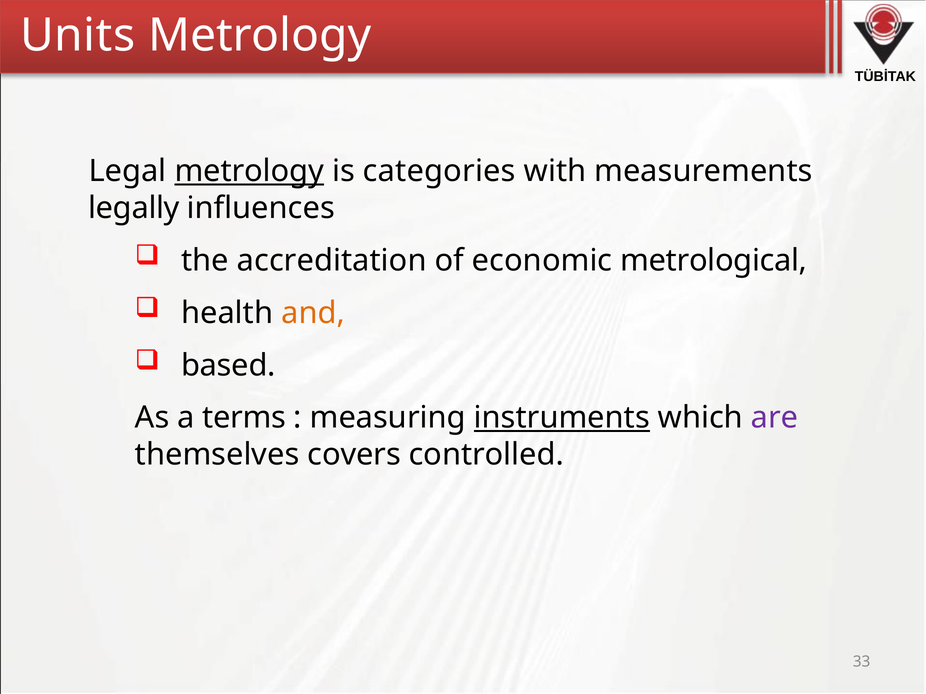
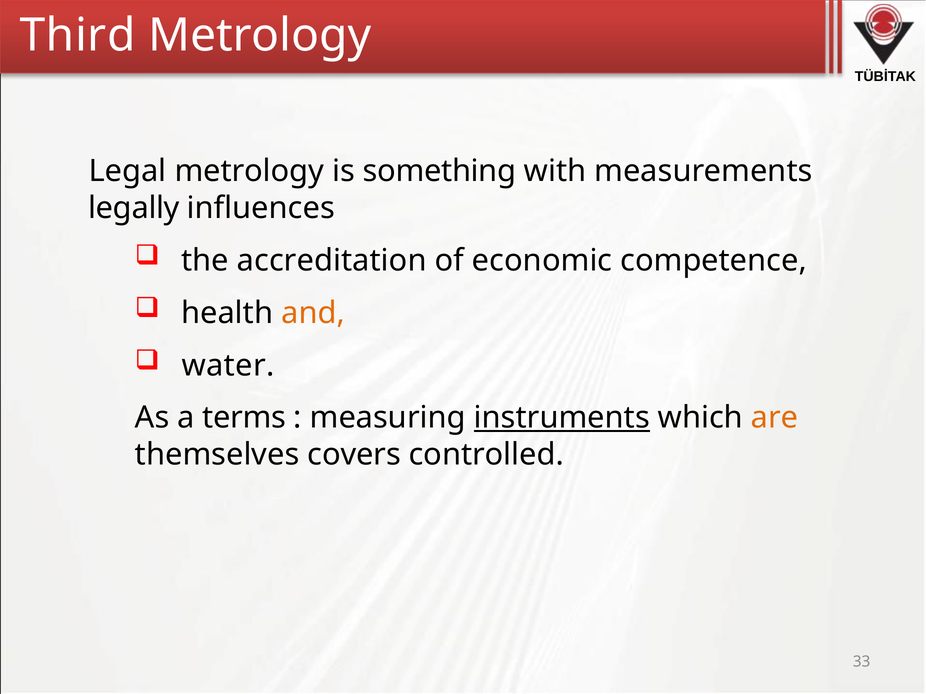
Units: Units -> Third (78, 36)
metrology underline: present -> none (249, 171)
categories: categories -> something (439, 171)
metrological: metrological -> competence (714, 261)
based: based -> water (228, 366)
are colour: purple -> orange (774, 418)
